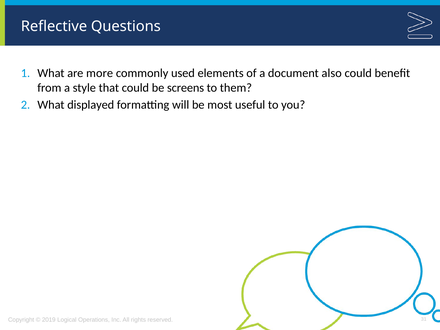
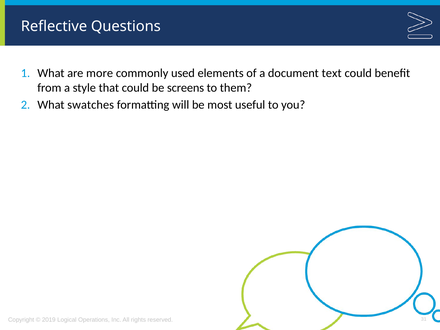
also: also -> text (332, 73)
displayed: displayed -> swatches (91, 105)
